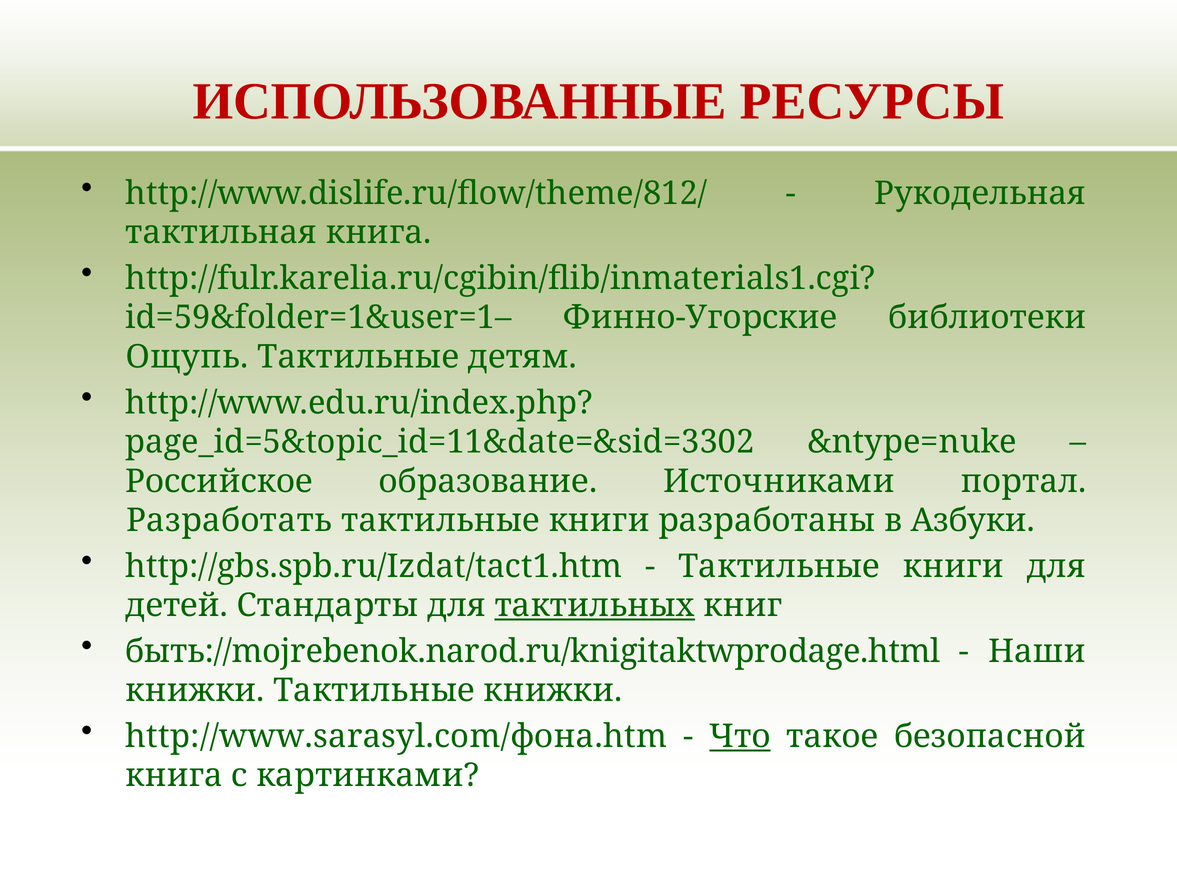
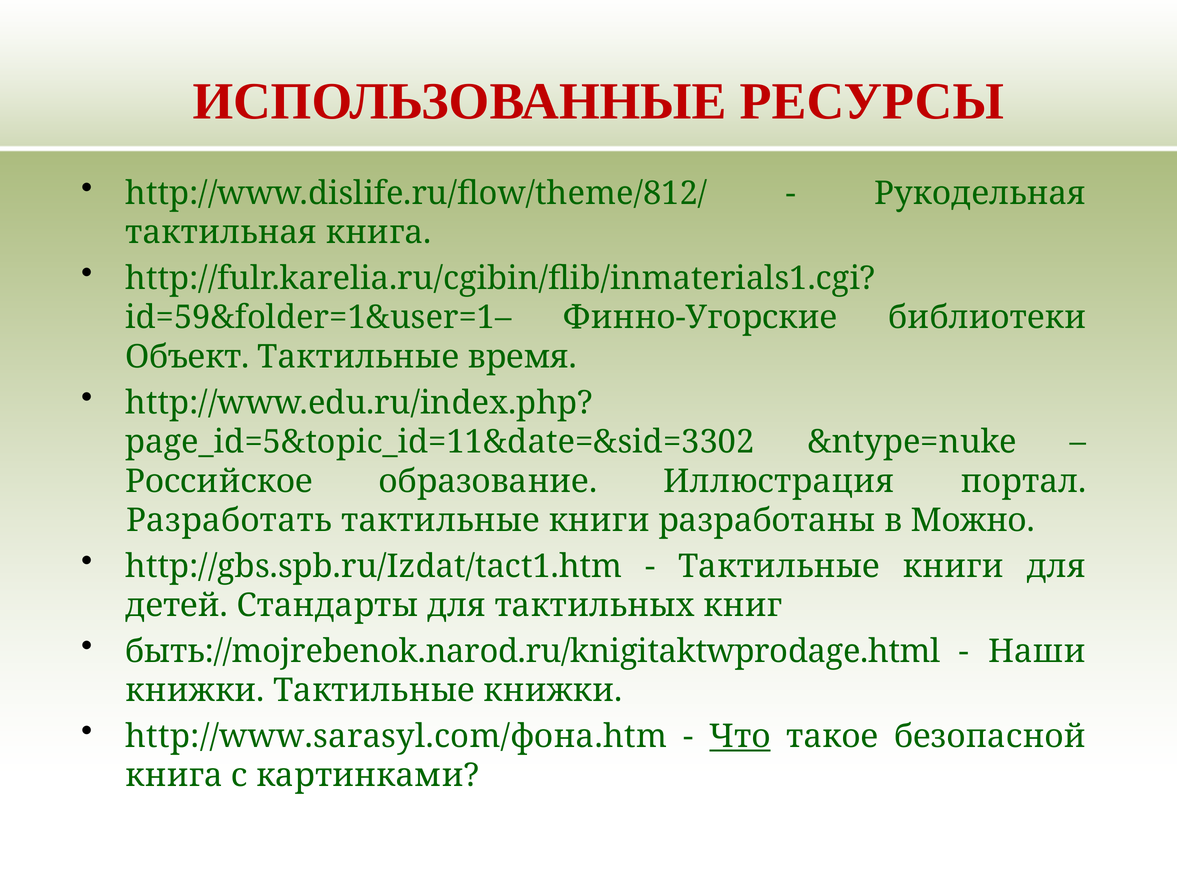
Ощупь: Ощупь -> Объект (187, 357)
детям: детям -> время (522, 357)
Источниками: Источниками -> Иллюстрация (779, 481)
Азбуки: Азбуки -> Можно (973, 520)
тактильных underline: present -> none (595, 605)
